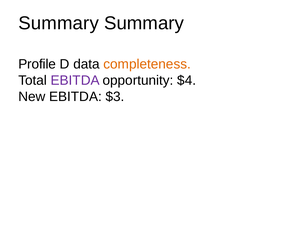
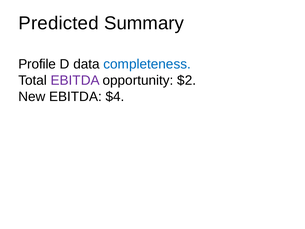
Summary: Summary -> Predicted (59, 23)
completeness colour: orange -> blue (147, 64)
$4: $4 -> $2 (187, 80)
$3: $3 -> $4 (115, 97)
